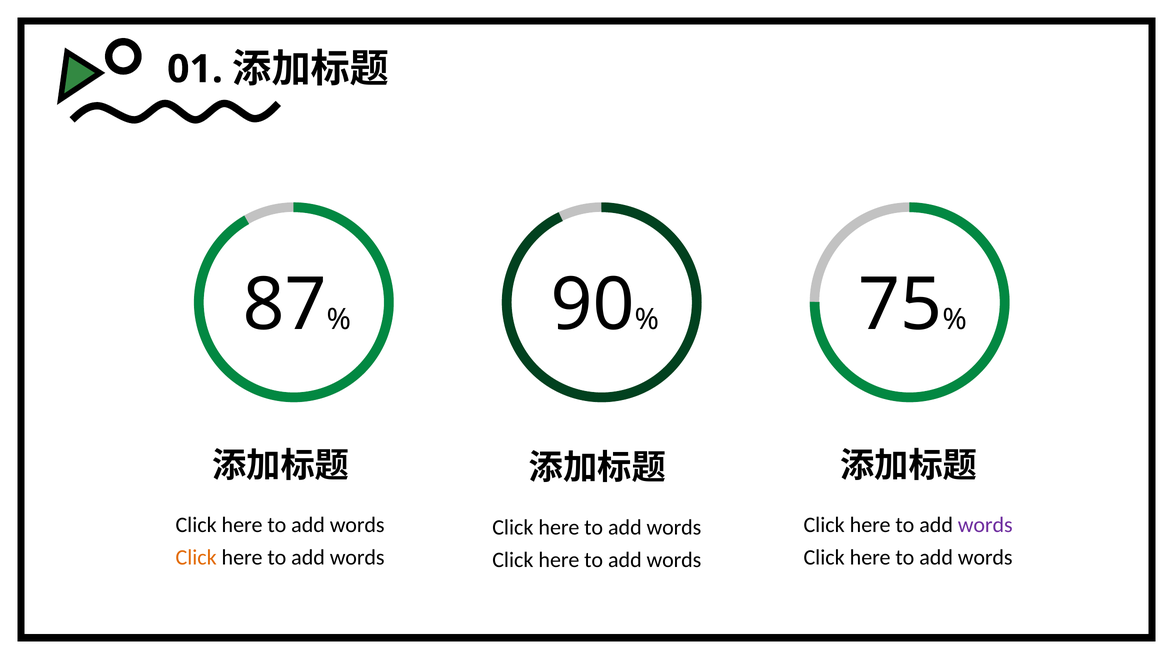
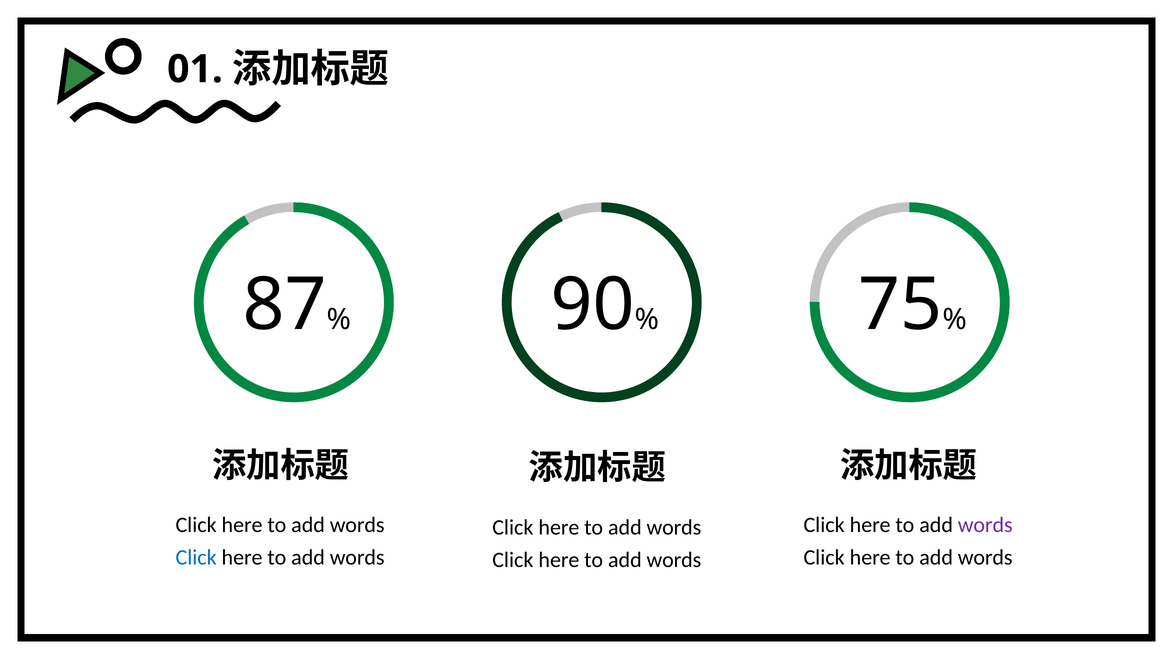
Click colour: orange -> blue (196, 558)
